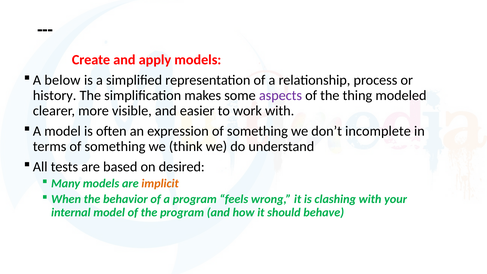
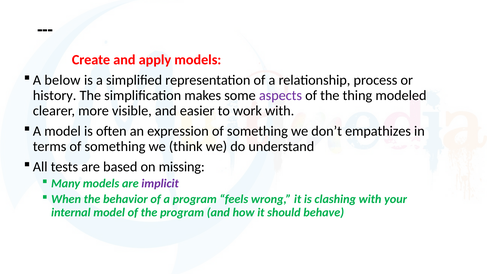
incomplete: incomplete -> empathizes (378, 131)
desired: desired -> missing (182, 167)
implicit colour: orange -> purple (160, 184)
